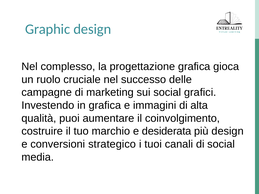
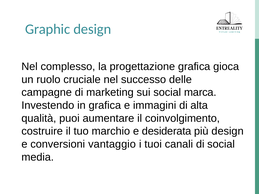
grafici: grafici -> marca (200, 93)
strategico: strategico -> vantaggio (112, 144)
